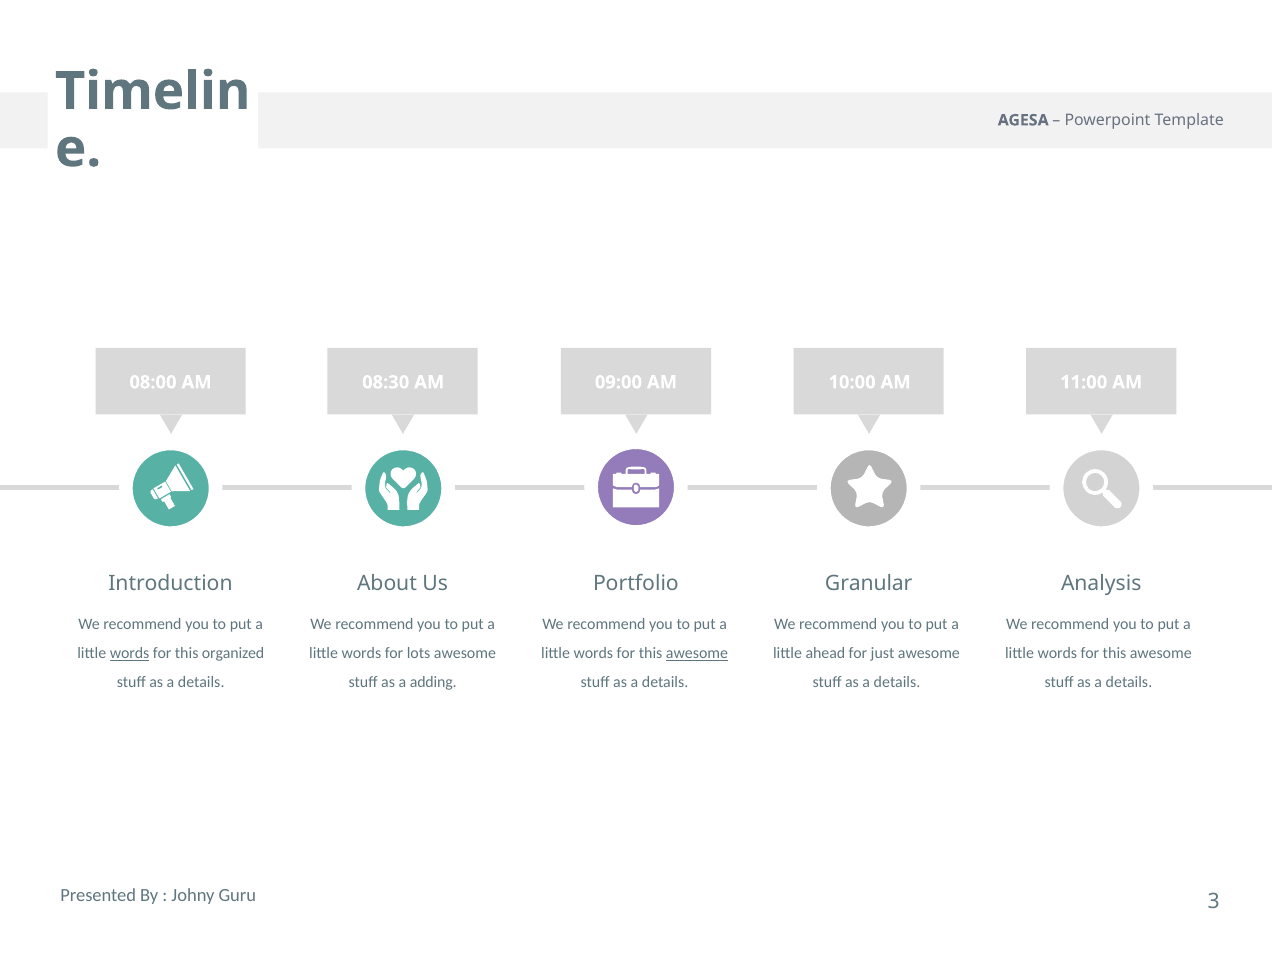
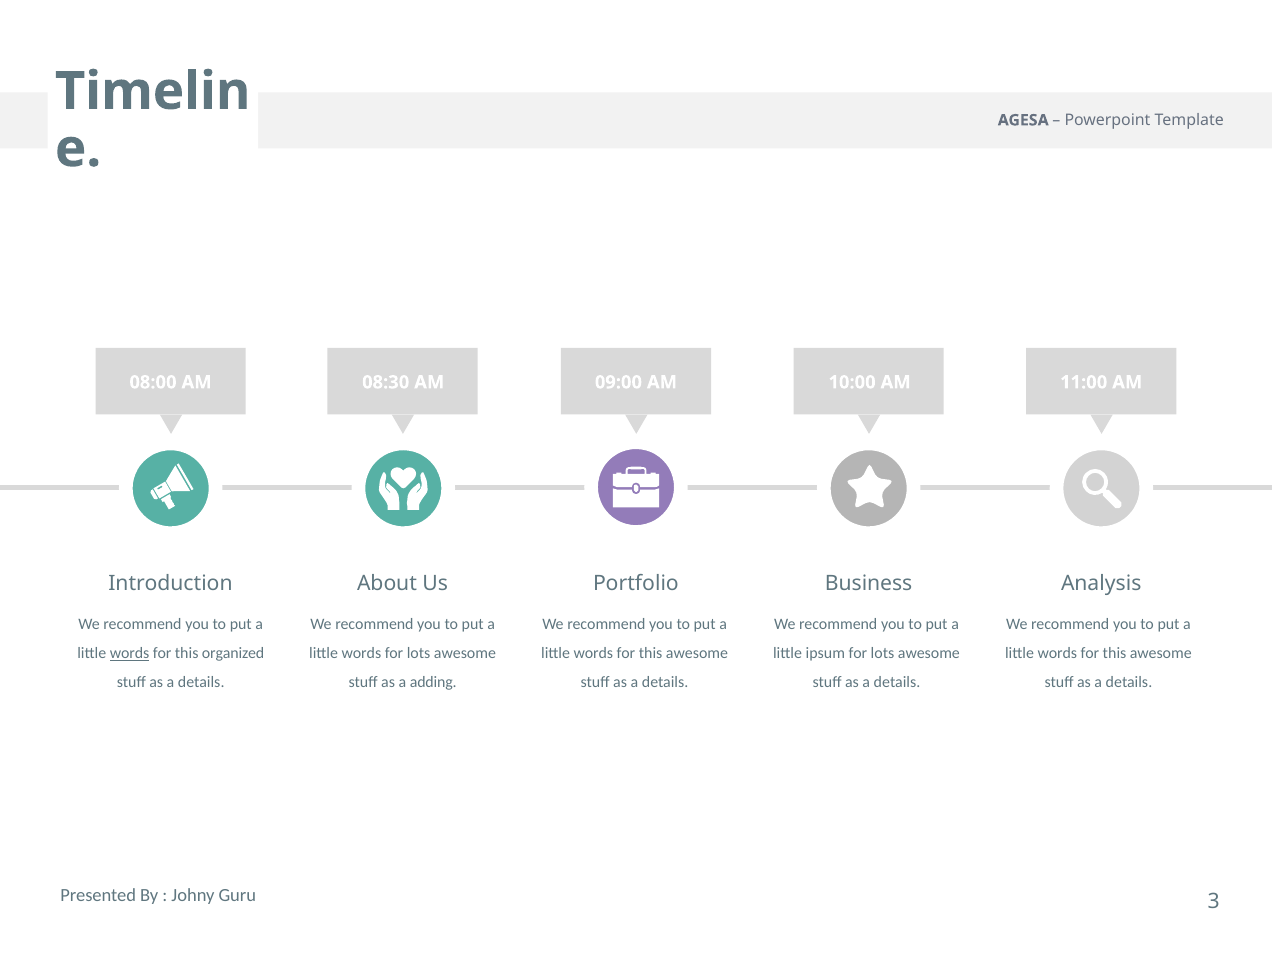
Granular: Granular -> Business (869, 583)
awesome underline: present -> none (697, 653)
ahead: ahead -> ipsum (825, 653)
just: just -> lots (883, 653)
